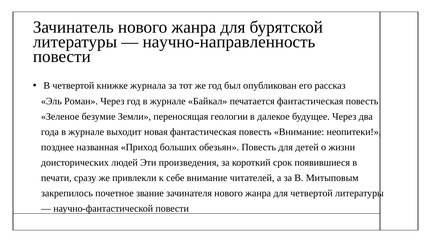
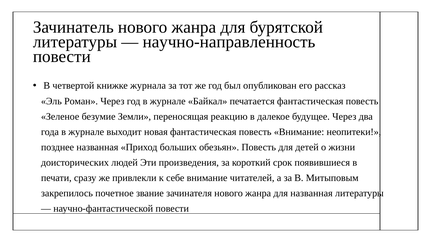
геологии: геологии -> реакцию (229, 117)
для четвертой: четвертой -> названная (312, 194)
